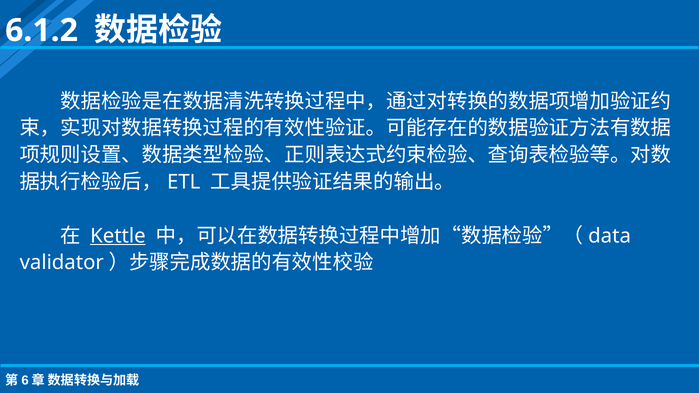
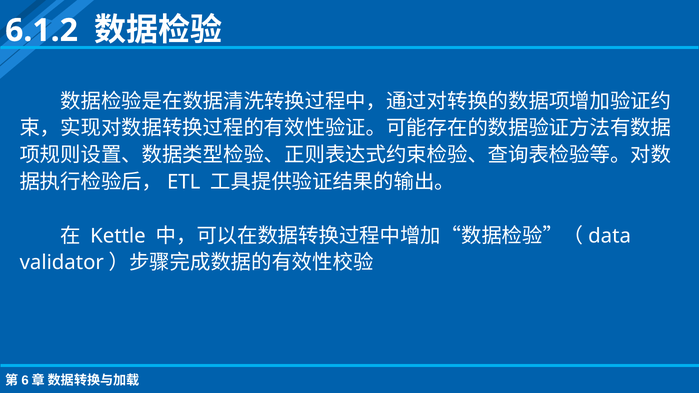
Kettle underline: present -> none (118, 236)
